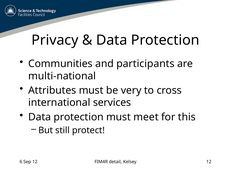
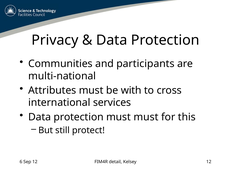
very: very -> with (131, 90)
must meet: meet -> must (146, 117)
